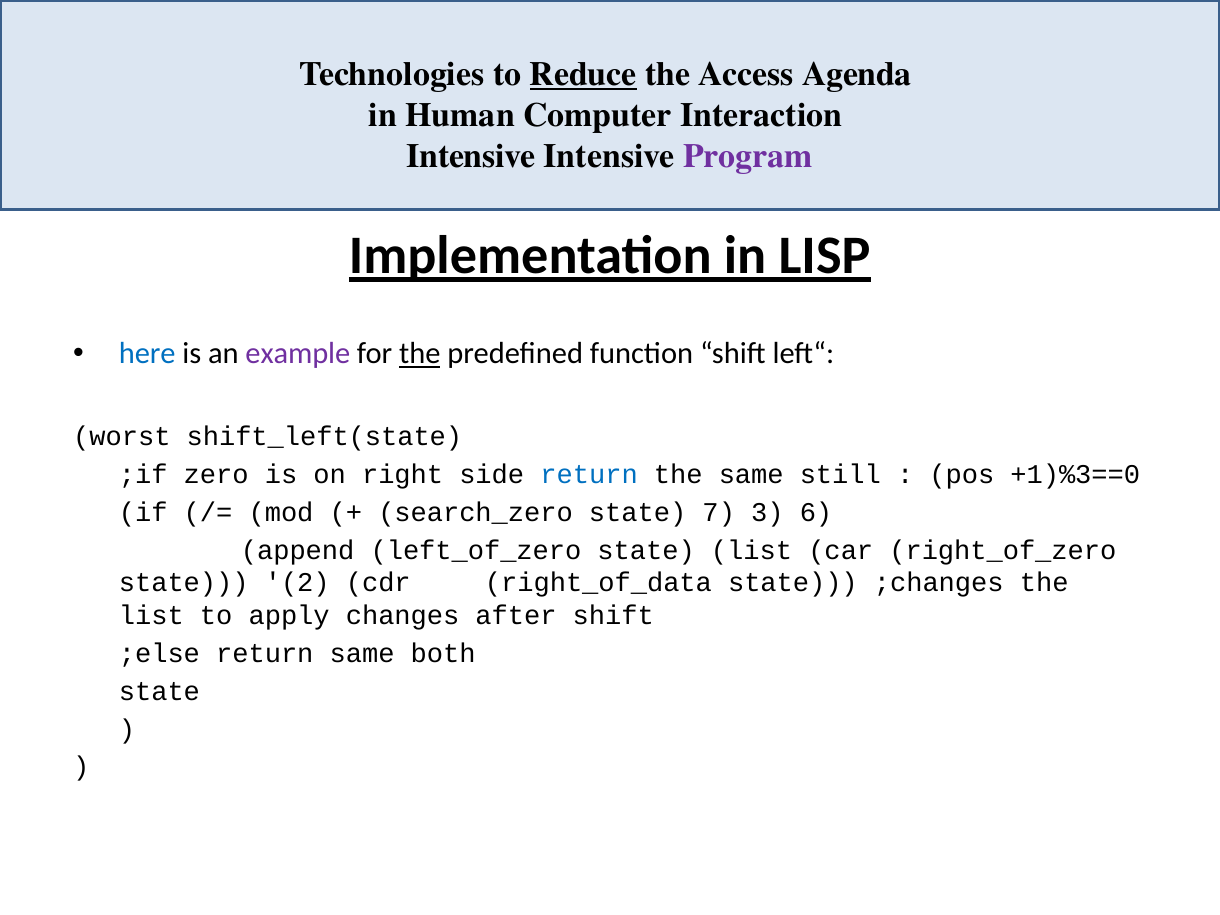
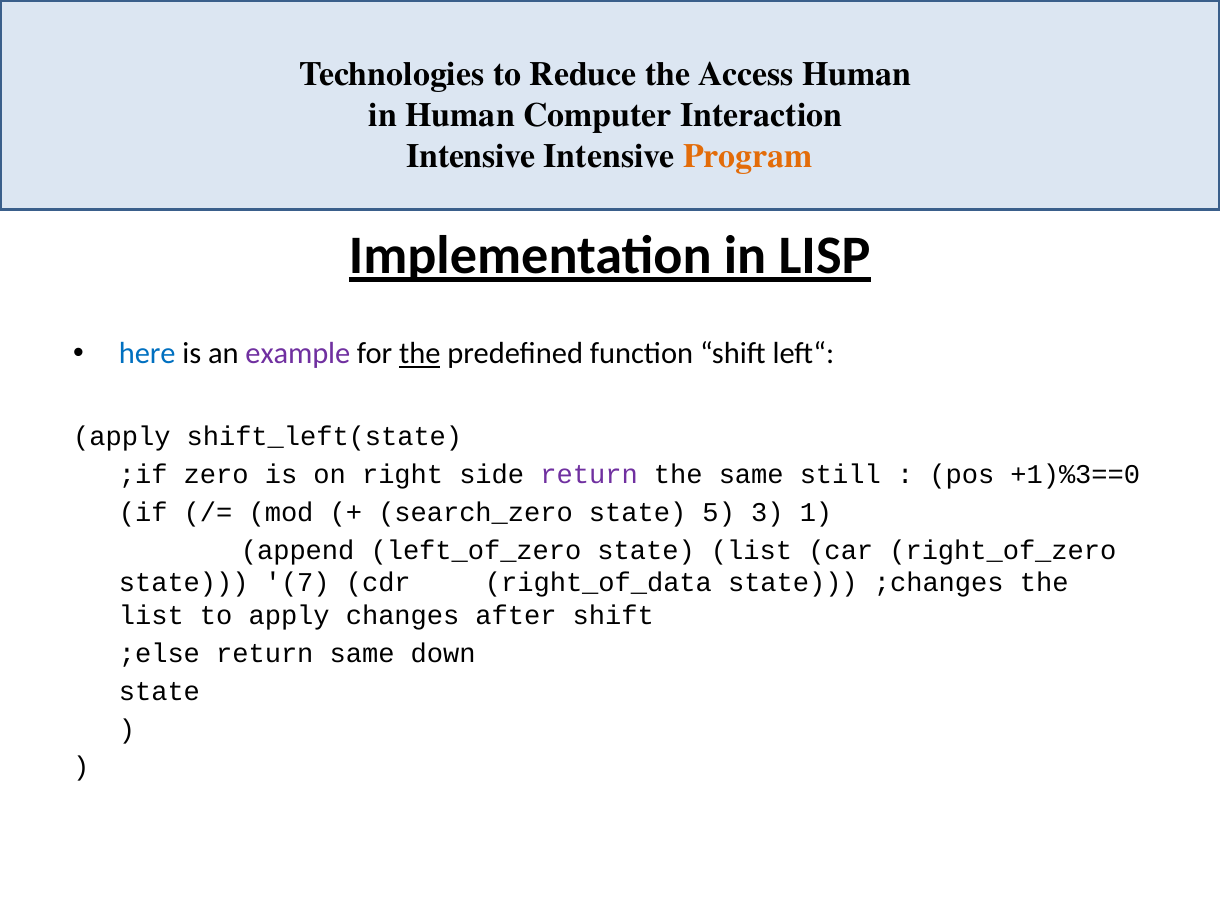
Reduce underline: present -> none (583, 75)
Access Agenda: Agenda -> Human (857, 75)
Program colour: purple -> orange (748, 156)
worst: worst -> apply (122, 436)
return colour: blue -> purple (589, 474)
7: 7 -> 5 (719, 512)
6: 6 -> 1 (816, 512)
2: 2 -> 7 (297, 583)
both: both -> down (443, 653)
